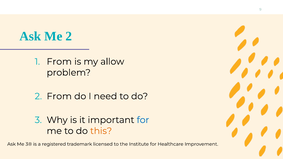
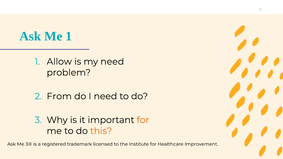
Me 2: 2 -> 1 (69, 36)
From: From -> Allow (59, 62)
my allow: allow -> need (112, 62)
for colour: blue -> orange (143, 120)
